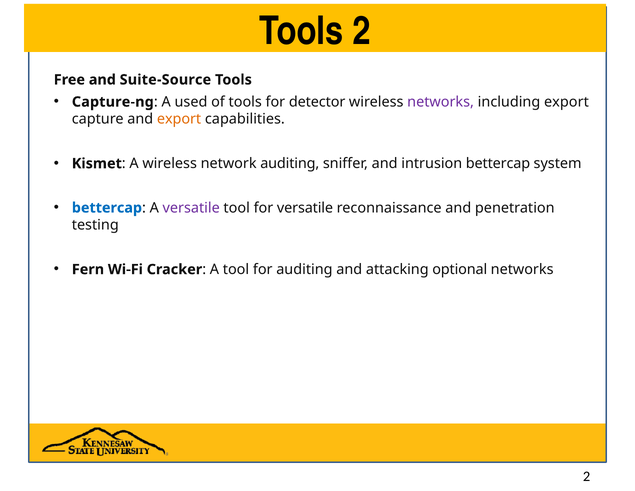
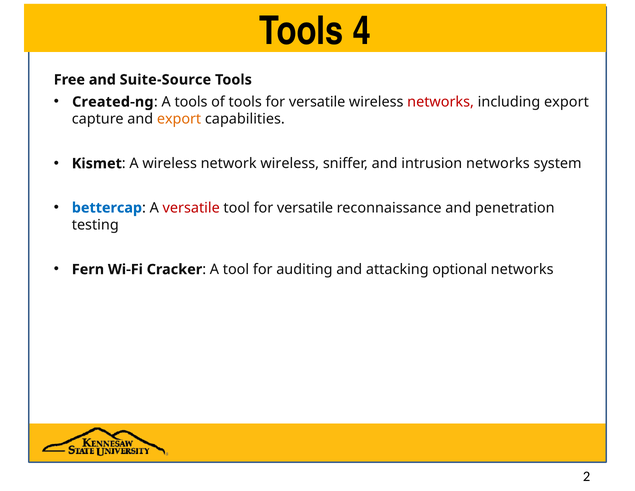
Tools 2: 2 -> 4 (362, 31)
Capture-ng: Capture-ng -> Created-ng (113, 102)
A used: used -> tools (191, 102)
tools for detector: detector -> versatile (317, 102)
networks colour: purple -> red (441, 102)
network auditing: auditing -> wireless (290, 163)
intrusion bettercap: bettercap -> networks (498, 163)
versatile colour: purple -> red (191, 208)
